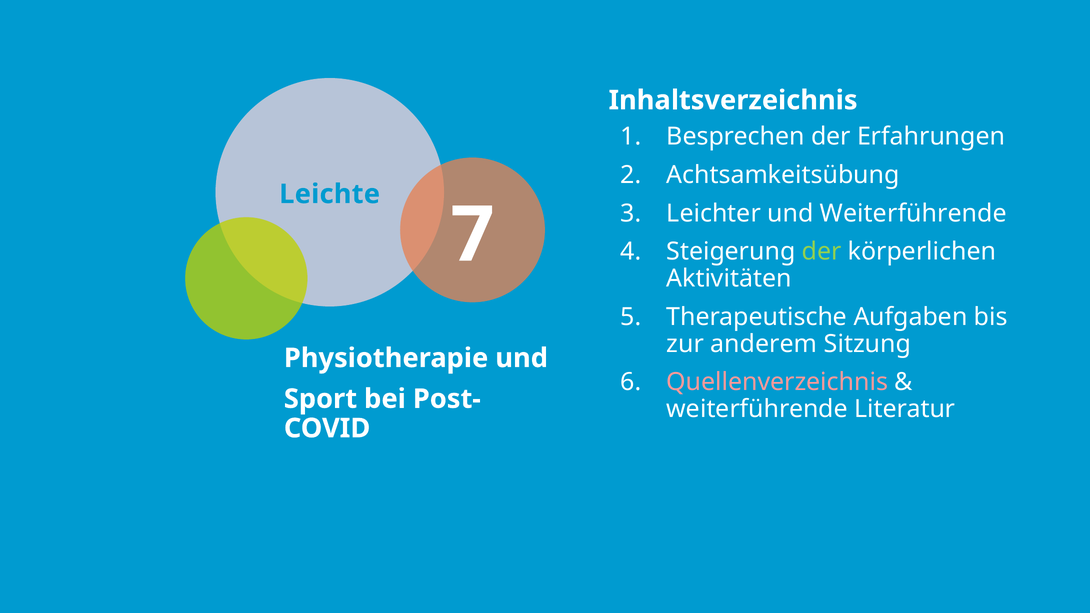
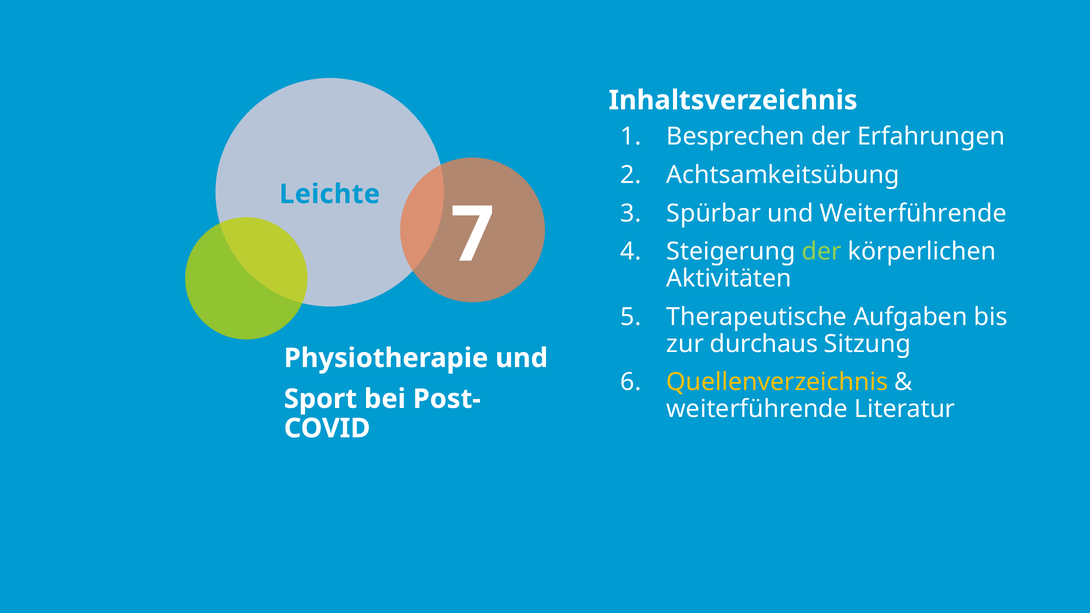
Leichter: Leichter -> Spürbar (714, 213)
anderem: anderem -> durchaus (764, 344)
Quellenverzeichnis colour: pink -> yellow (777, 382)
